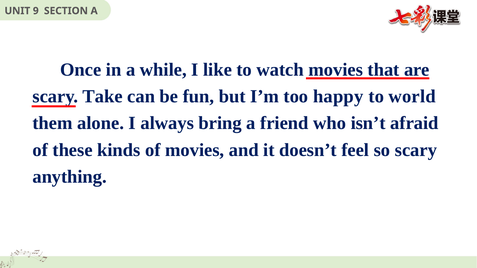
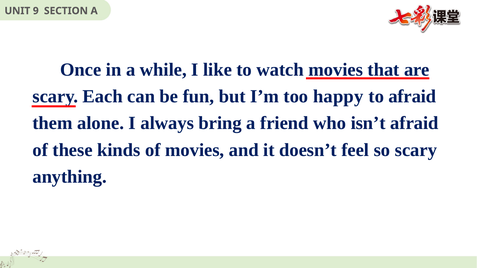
Take: Take -> Each (103, 97)
to world: world -> afraid (412, 97)
